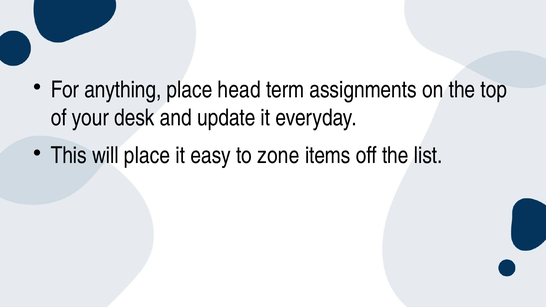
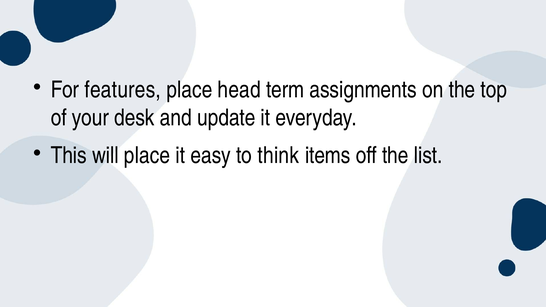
anything: anything -> features (123, 90)
zone: zone -> think (278, 156)
